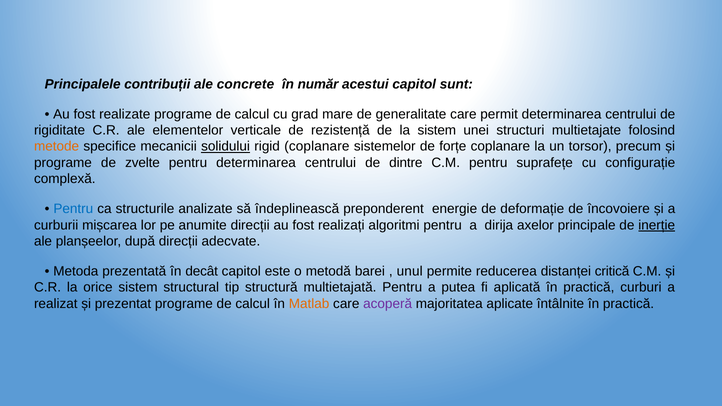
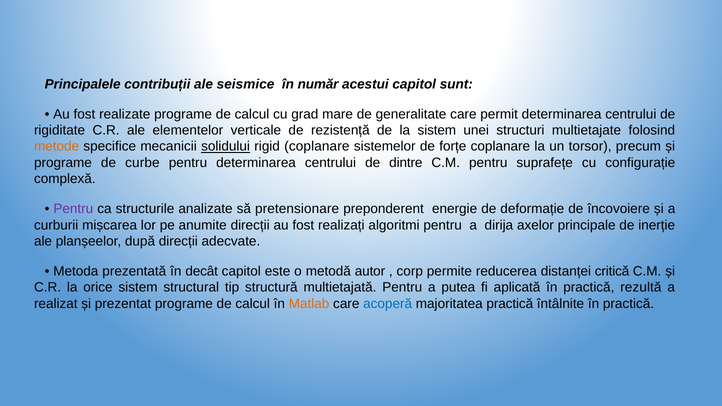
concrete: concrete -> seismice (246, 84)
zvelte: zvelte -> curbe (142, 163)
Pentru colour: blue -> purple (73, 209)
îndeplinească: îndeplinească -> pretensionare (297, 209)
inerție underline: present -> none (657, 225)
barei: barei -> autor (370, 271)
unul: unul -> corp (410, 271)
curburi: curburi -> rezultă (641, 287)
acoperă colour: purple -> blue (388, 304)
majoritatea aplicate: aplicate -> practică (510, 304)
